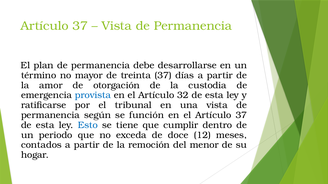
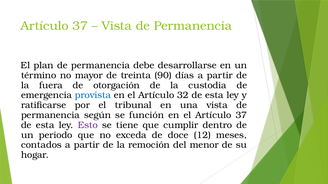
treinta 37: 37 -> 90 (163, 76)
amor: amor -> fuera (51, 85)
Esto colour: blue -> purple (88, 125)
